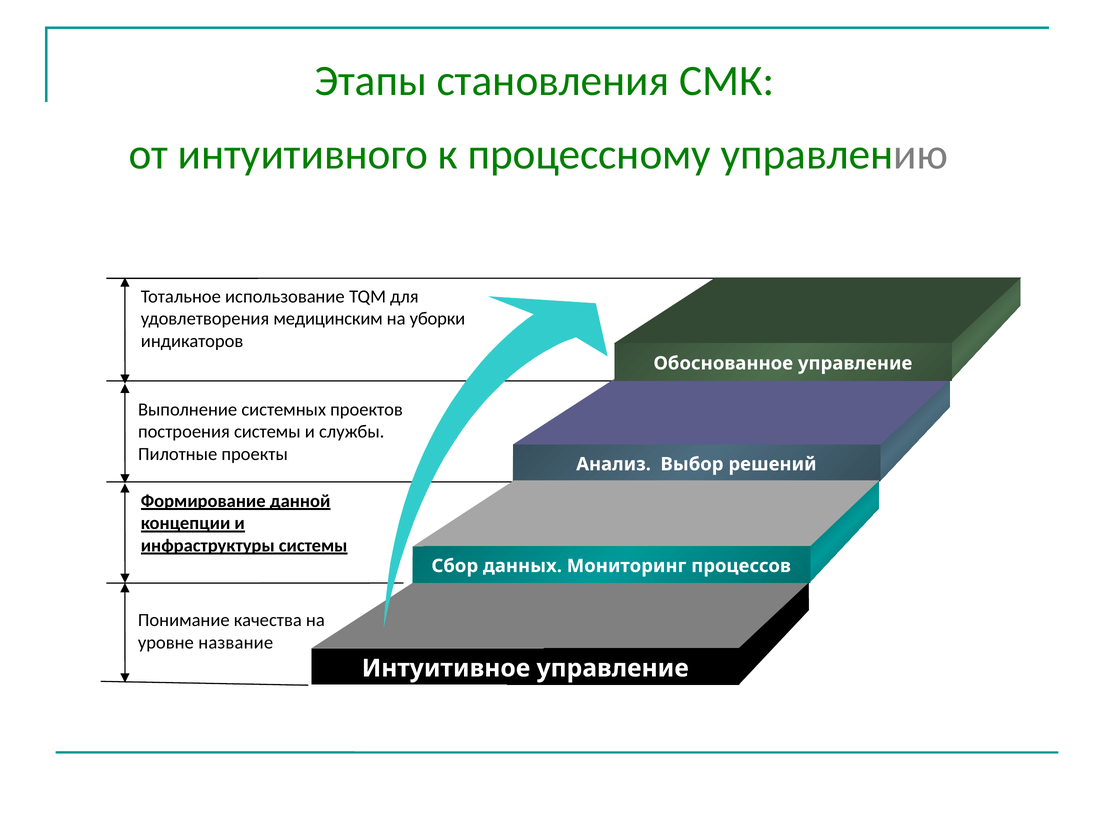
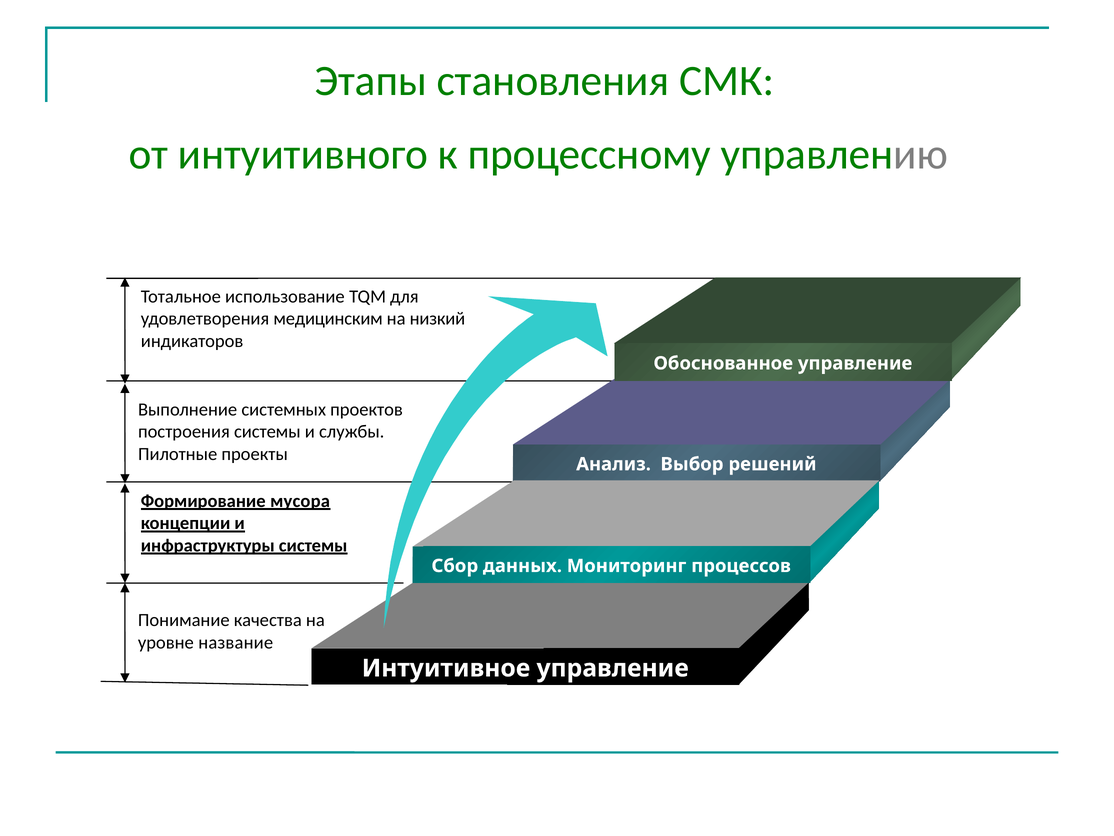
уборки: уборки -> низкий (437, 319)
данной: данной -> мусора (300, 501)
